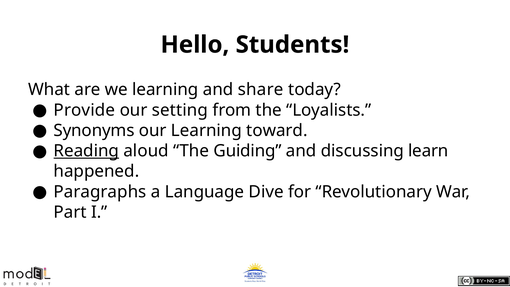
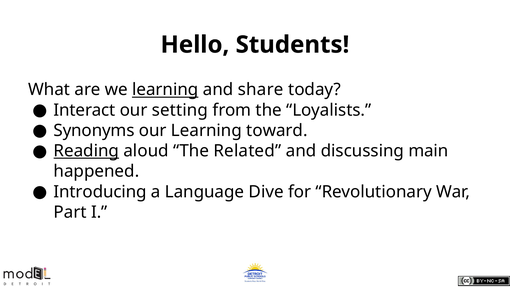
learning underline: none -> present (165, 90)
Provide: Provide -> Interact (85, 110)
Guiding: Guiding -> Related (247, 151)
learn: learn -> main (428, 151)
Paragraphs: Paragraphs -> Introducing (100, 192)
